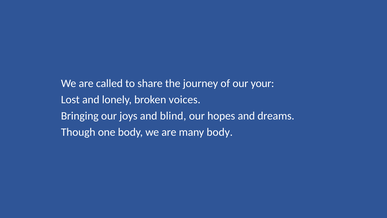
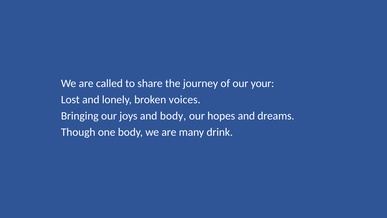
and blind: blind -> body (173, 116)
many body: body -> drink (220, 132)
